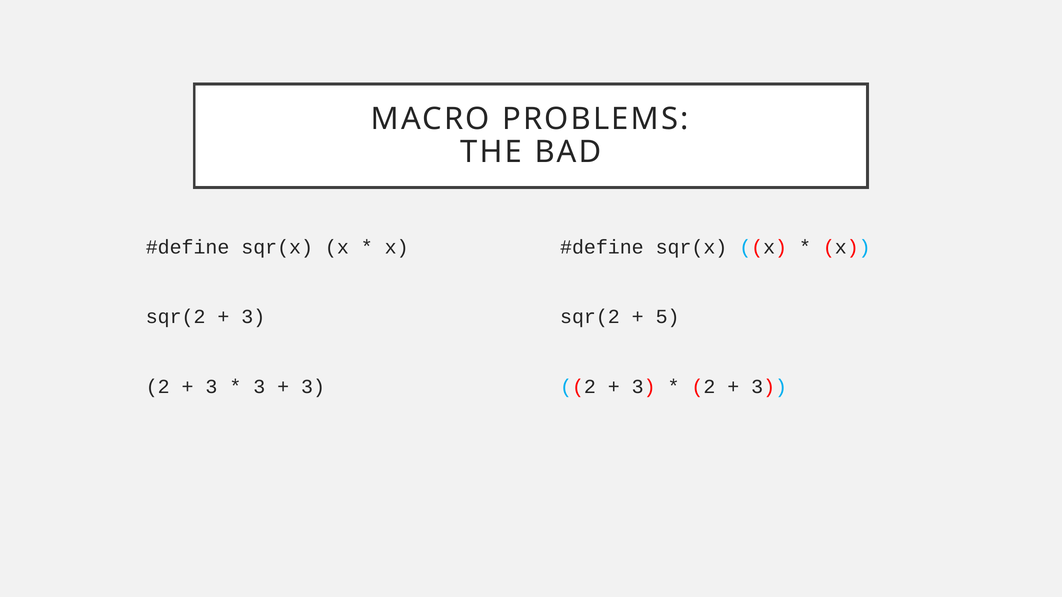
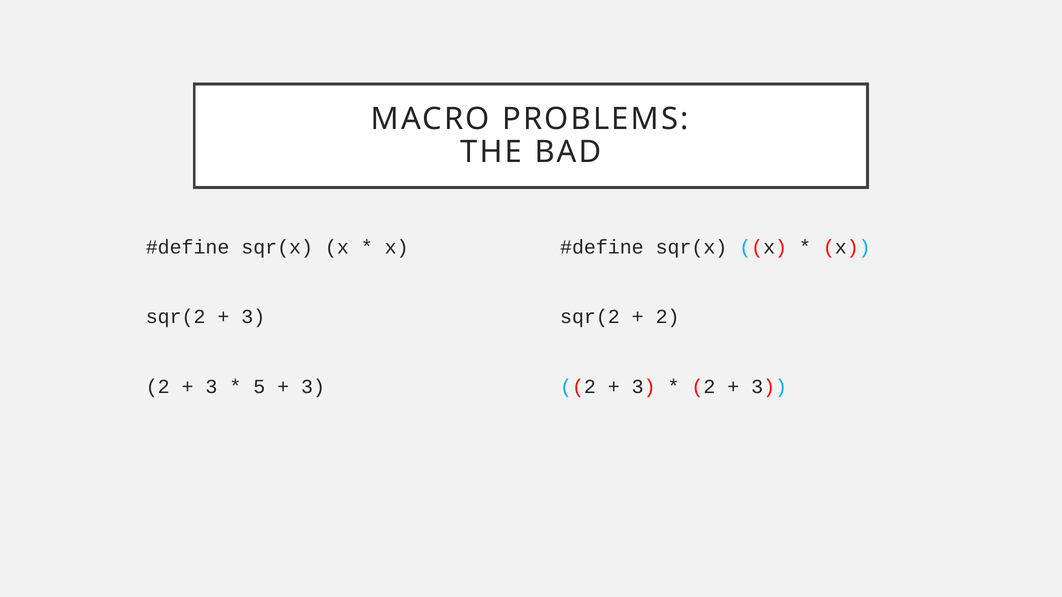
5: 5 -> 2 (668, 317)
3: 3 -> 5 (259, 387)
